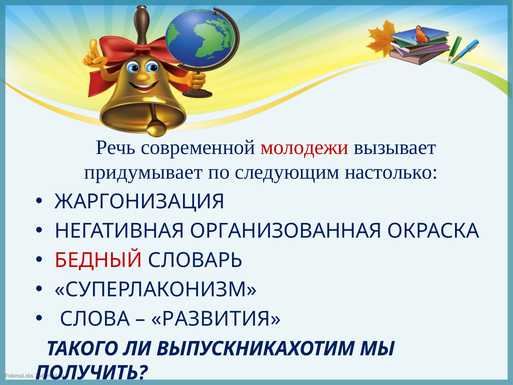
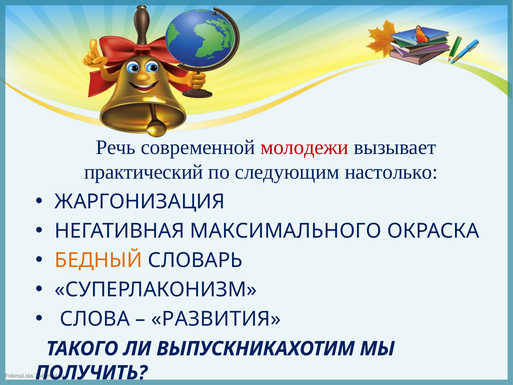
придумывает: придумывает -> практический (144, 172)
ОРГАНИЗОВАННАЯ: ОРГАНИЗОВАННАЯ -> МАКСИМАЛЬНОГО (286, 231)
БЕДНЫЙ colour: red -> orange (99, 260)
